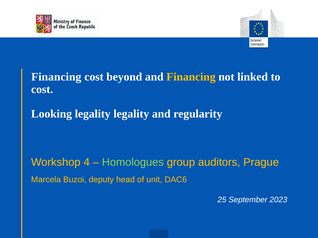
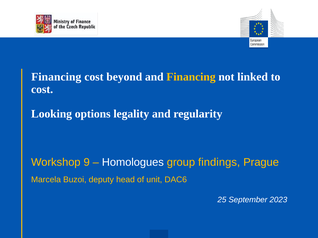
Looking legality: legality -> options (93, 114)
4: 4 -> 9 (87, 163)
Homologues colour: light green -> white (133, 163)
auditors: auditors -> findings (219, 163)
